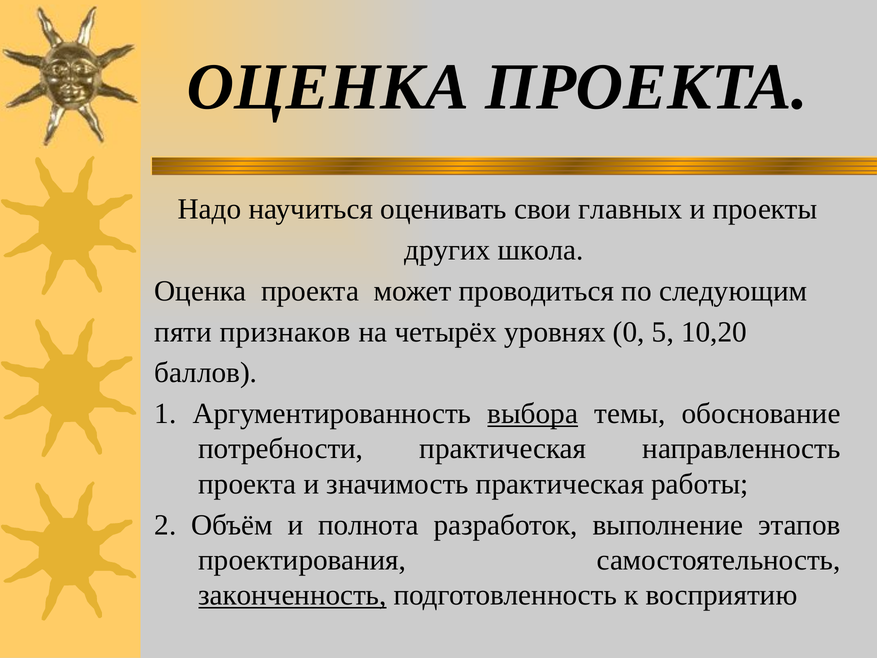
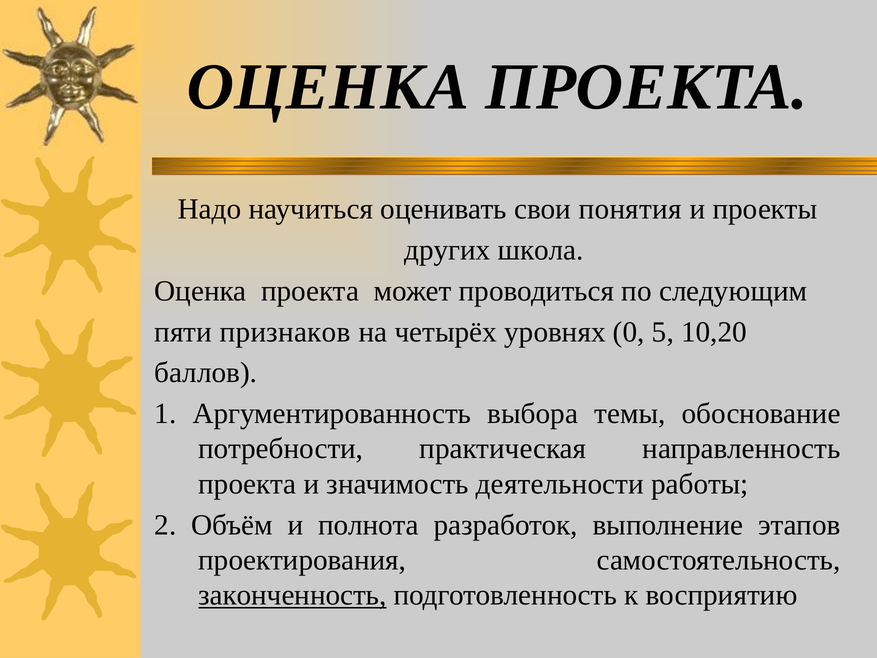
главных: главных -> понятия (630, 209)
выбора underline: present -> none (533, 414)
значимость практическая: практическая -> деятельности (560, 484)
